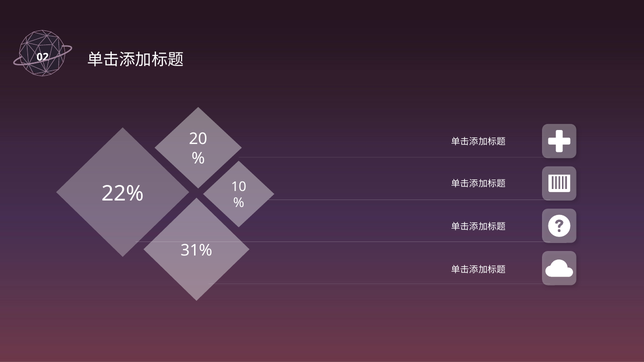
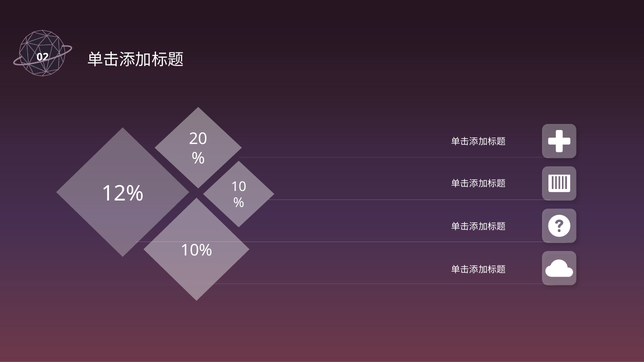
22%: 22% -> 12% (123, 194)
31%: 31% -> 10% (196, 251)
